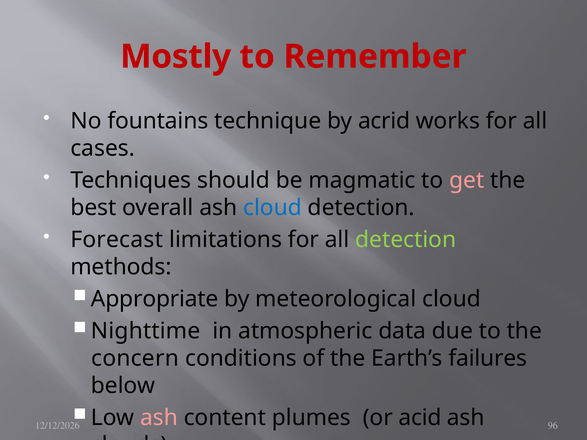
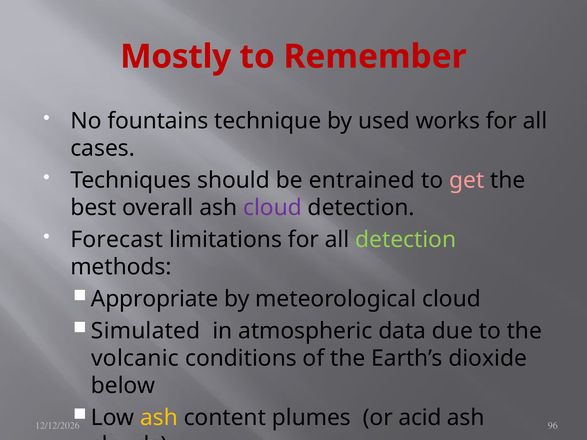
acrid: acrid -> used (384, 121)
magmatic: magmatic -> entrained (362, 180)
cloud colour: blue -> purple (272, 208)
Nighttime: Nighttime -> Simulated (146, 331)
concern: concern -> volcanic (135, 359)
failures: failures -> dioxide (488, 359)
ash colour: pink -> yellow (159, 418)
